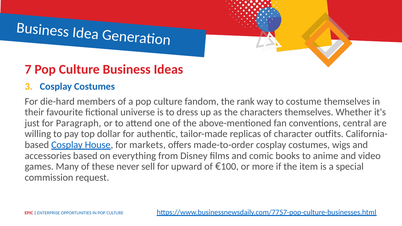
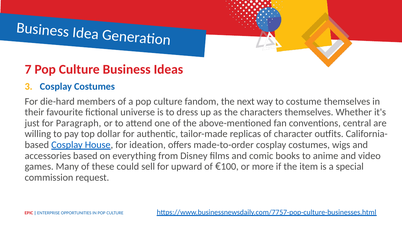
rank: rank -> next (246, 101)
markets: markets -> ideation (148, 145)
never: never -> could (128, 167)
